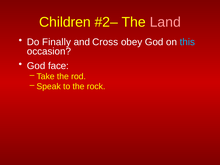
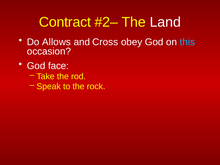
Children: Children -> Contract (65, 22)
Land colour: pink -> white (165, 22)
Finally: Finally -> Allows (57, 42)
